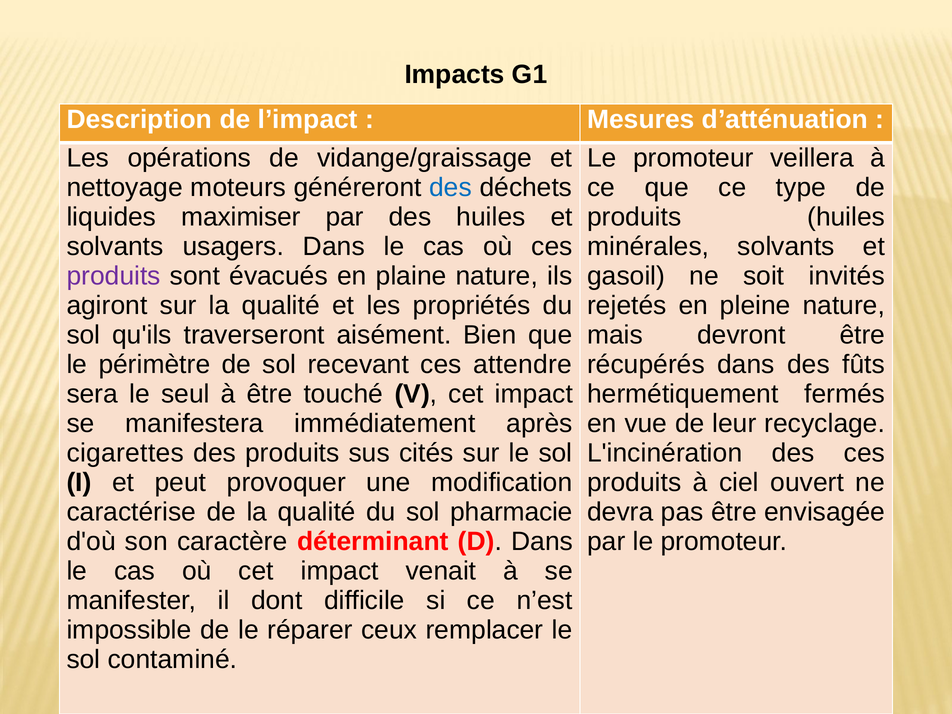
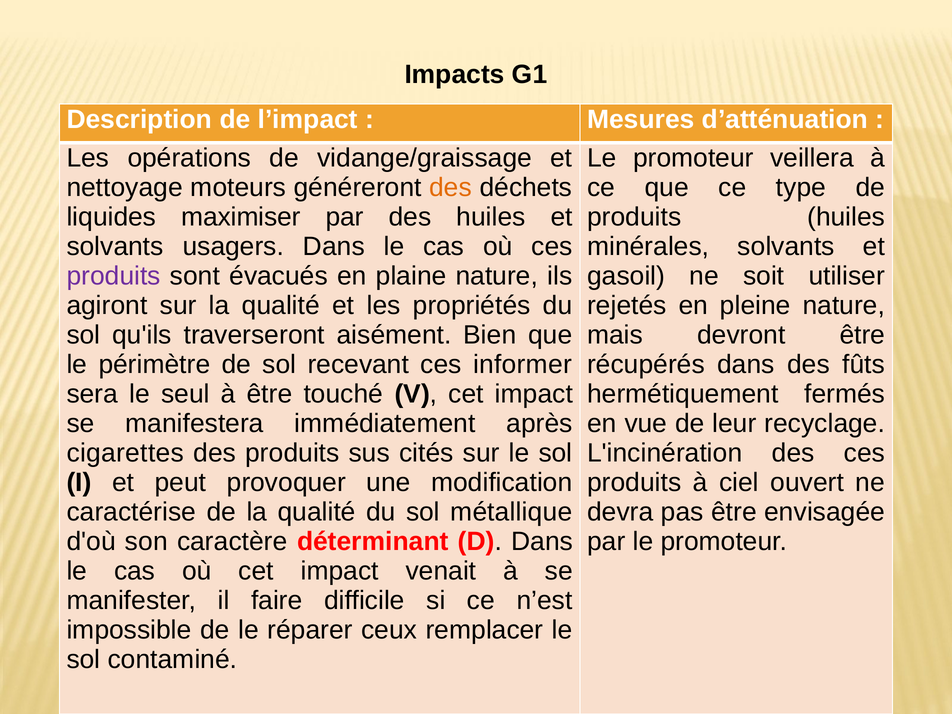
des colour: blue -> orange (451, 187)
invités: invités -> utiliser (847, 276)
attendre: attendre -> informer (523, 364)
pharmacie: pharmacie -> métallique (511, 512)
dont: dont -> faire (277, 600)
